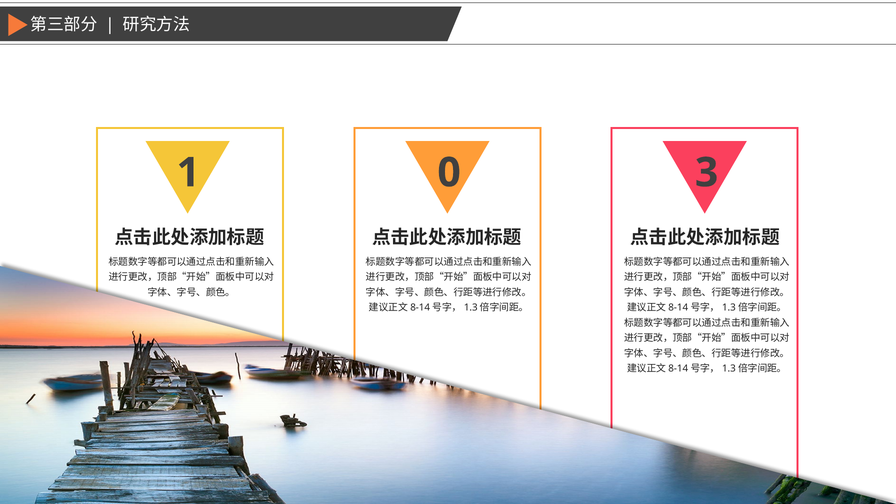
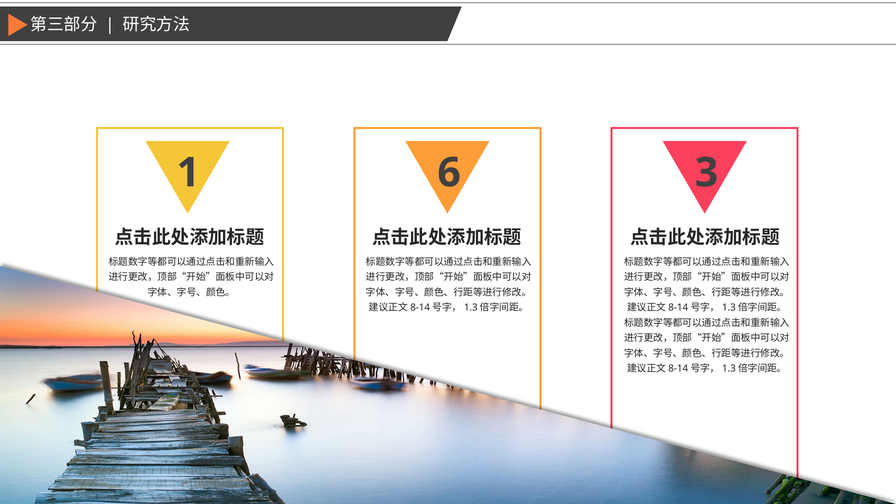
0: 0 -> 6 (449, 173)
